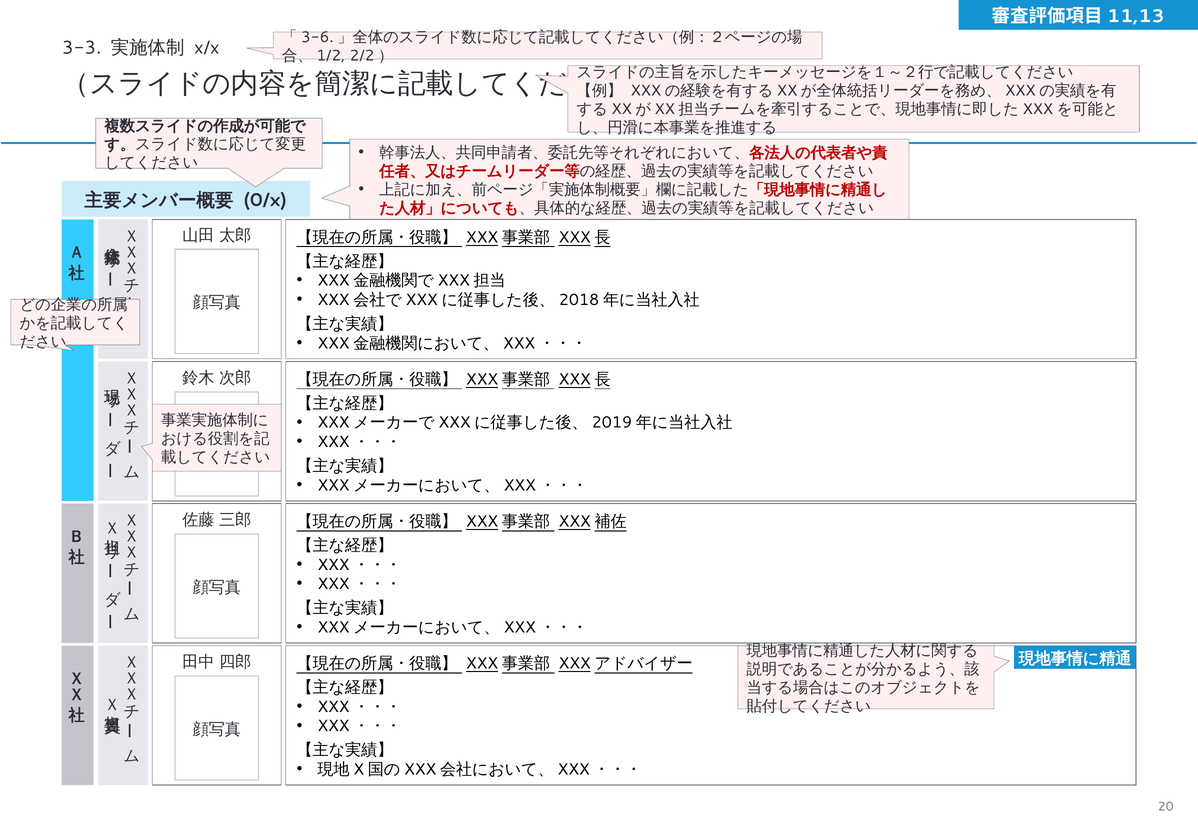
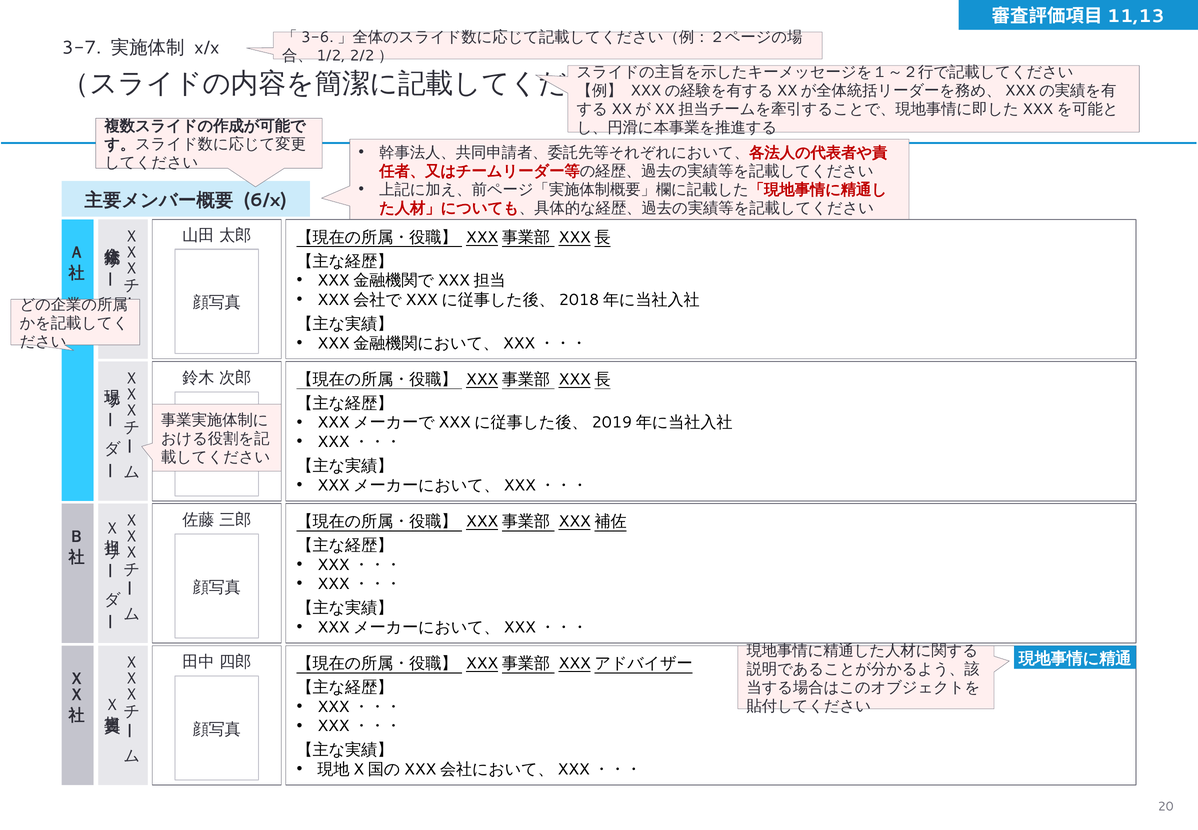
3-3: 3-3 -> 3-7 (82, 47)
0/x: 0/x -> 6/x (265, 200)
